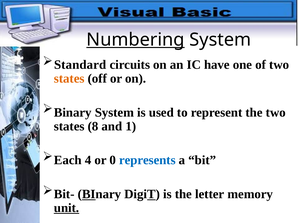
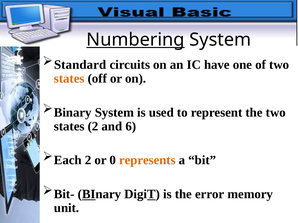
states 8: 8 -> 2 (93, 126)
1: 1 -> 6 (131, 126)
Each 4: 4 -> 2 (88, 161)
represents colour: blue -> orange (147, 161)
letter: letter -> error (210, 195)
unit underline: present -> none (67, 208)
